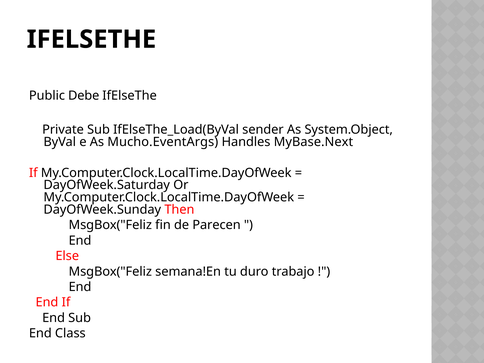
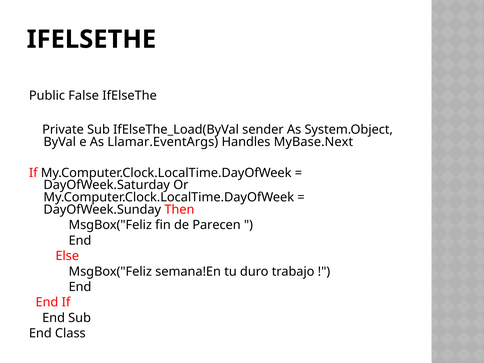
Debe: Debe -> False (84, 96)
Mucho.EventArgs: Mucho.EventArgs -> Llamar.EventArgs (163, 142)
